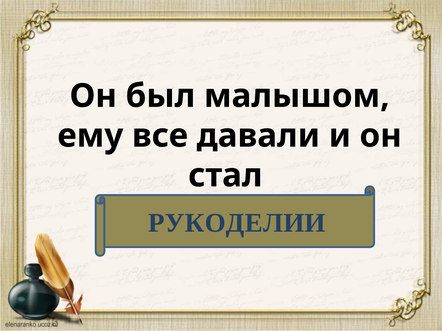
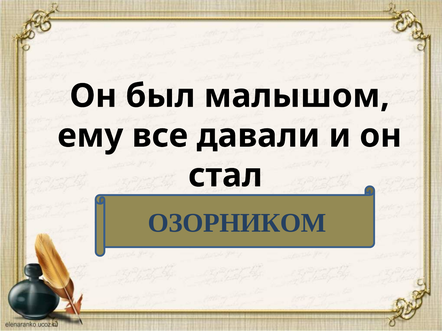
РУКОДЕЛИИ: РУКОДЕЛИИ -> ОЗОРНИКОМ (237, 223)
